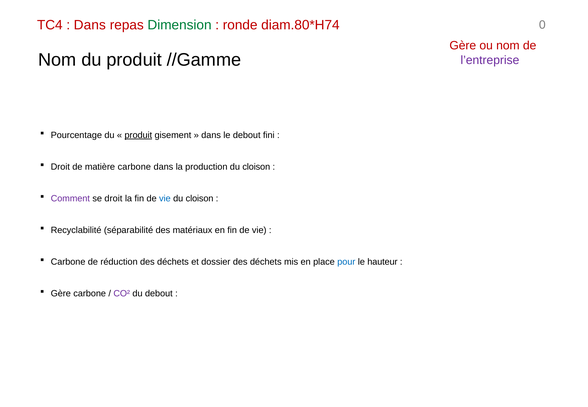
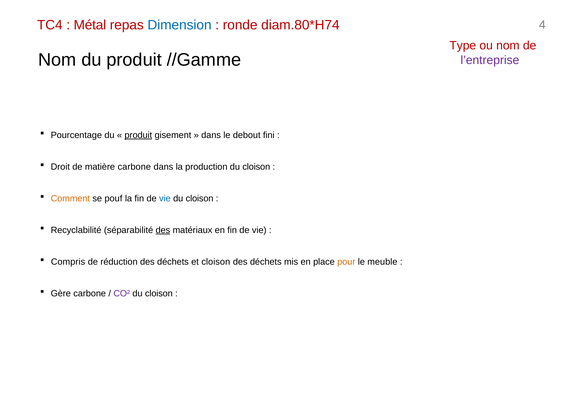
Dans: Dans -> Métal (90, 25)
Dimension colour: green -> blue (180, 25)
0: 0 -> 4 (542, 25)
Gère: Gère -> Type (463, 46)
Comment colour: purple -> orange (70, 198)
se droit: droit -> pouf (113, 198)
des underline: none -> present (163, 230)
Carbone: Carbone -> Compris (68, 262)
et dossier: dossier -> cloison (216, 262)
pour colour: blue -> orange (346, 262)
hauteur: hauteur -> meuble (382, 262)
debout: debout -> cloison (159, 293)
